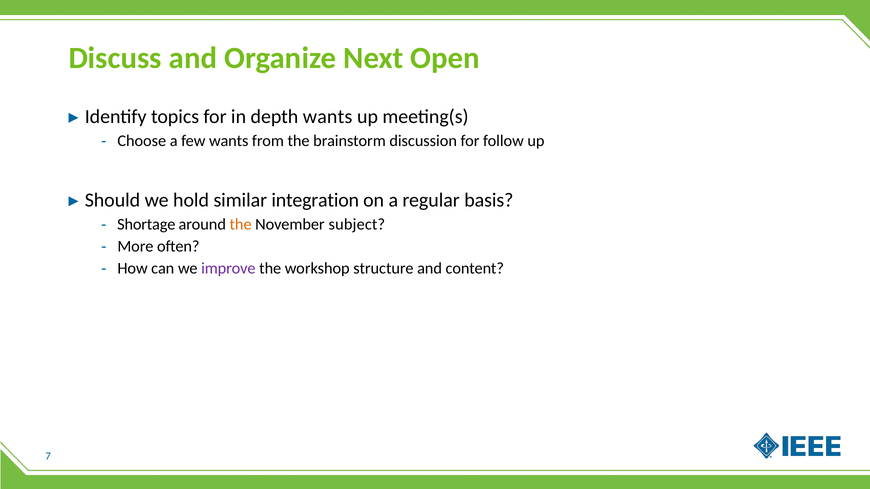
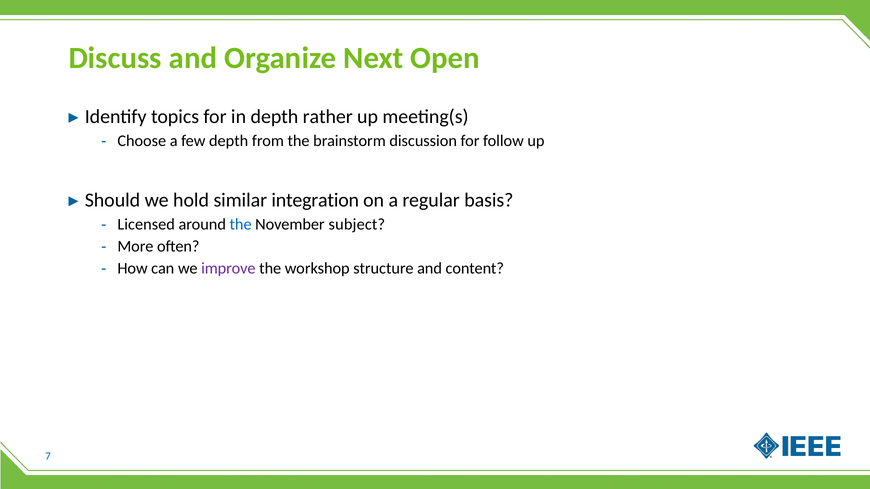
depth wants: wants -> rather (328, 117)
few wants: wants -> depth (229, 141)
Shortage: Shortage -> Licensed (146, 224)
the colour: orange -> blue (241, 224)
